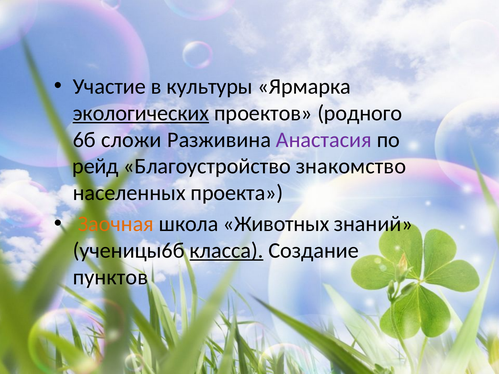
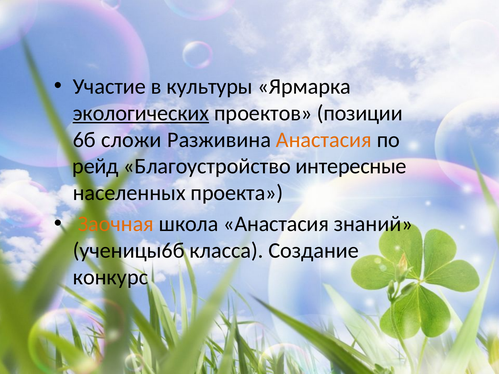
родного: родного -> позиции (360, 113)
Анастасия colour: purple -> orange (324, 140)
знакомство: знакомство -> интересные (351, 166)
школа Животных: Животных -> Анастасия (276, 224)
класса underline: present -> none (226, 251)
пунктов: пунктов -> конкурс (110, 277)
